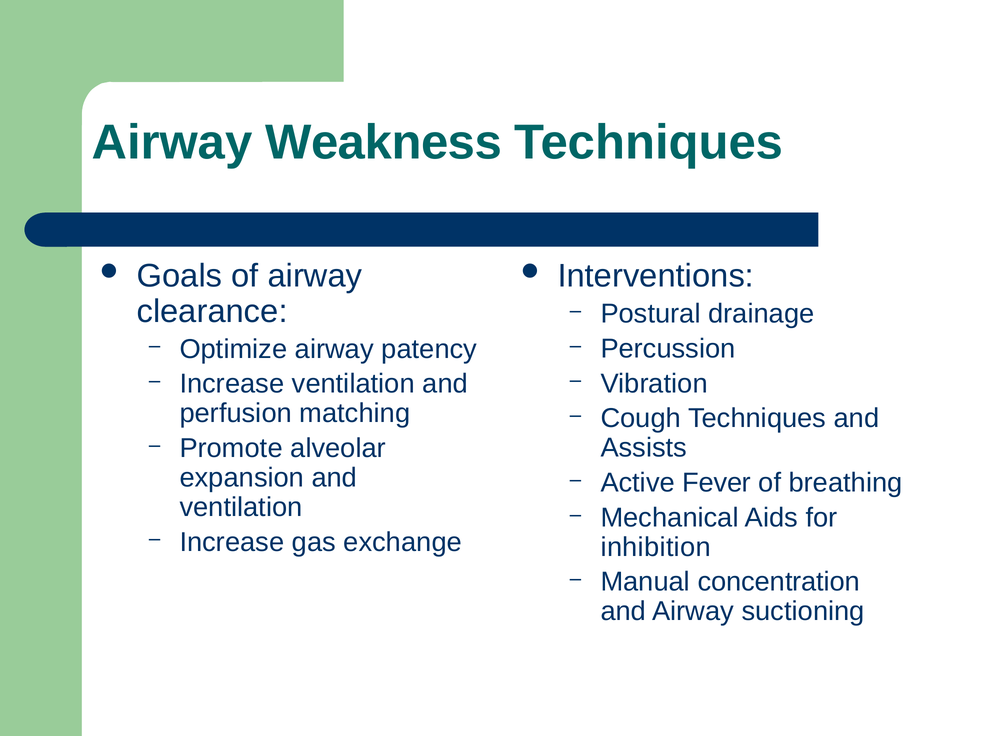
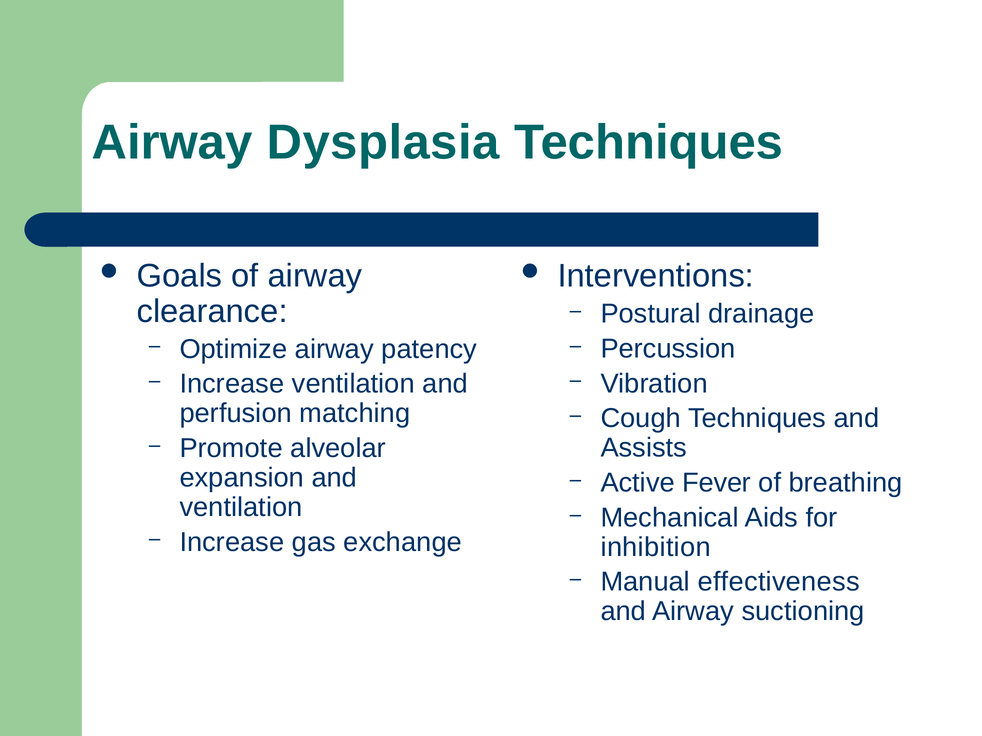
Weakness: Weakness -> Dysplasia (383, 143)
concentration: concentration -> effectiveness (779, 582)
